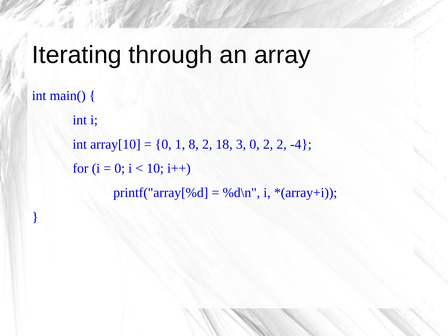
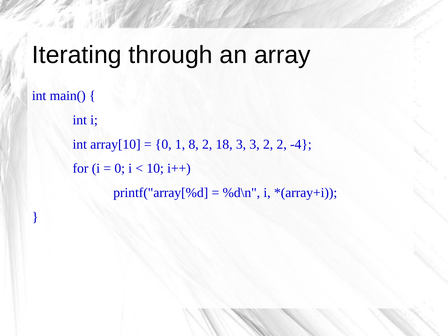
3 0: 0 -> 3 (255, 144)
